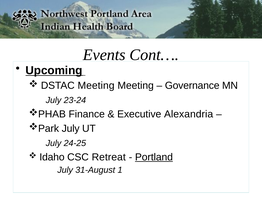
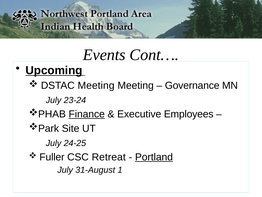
Finance underline: none -> present (87, 114)
Alexandria: Alexandria -> Employees (189, 114)
July: July -> Site (71, 128)
Idaho: Idaho -> Fuller (52, 157)
